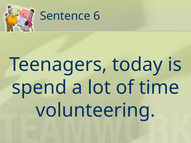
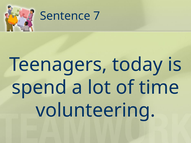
6: 6 -> 7 (97, 16)
